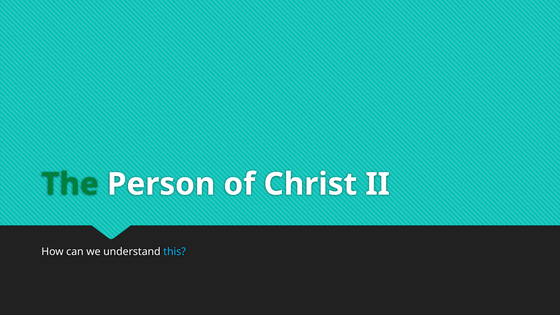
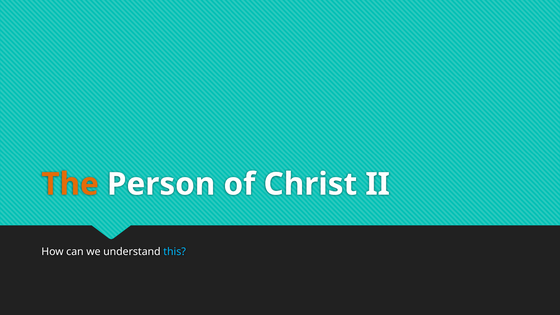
The colour: green -> orange (70, 184)
